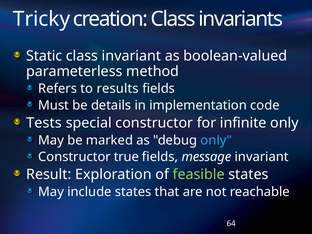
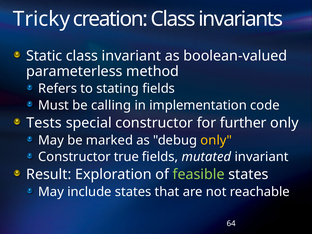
results: results -> stating (118, 89)
details: details -> calling (111, 105)
infinite: infinite -> further (243, 123)
only colour: light blue -> yellow (216, 140)
message: message -> mutated (206, 157)
